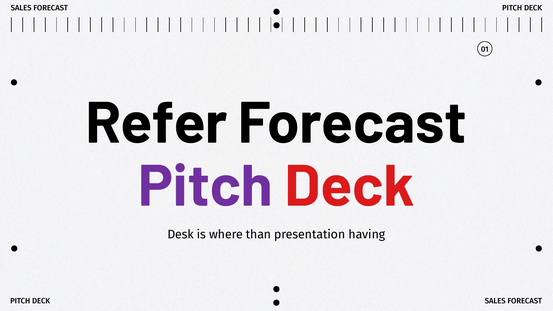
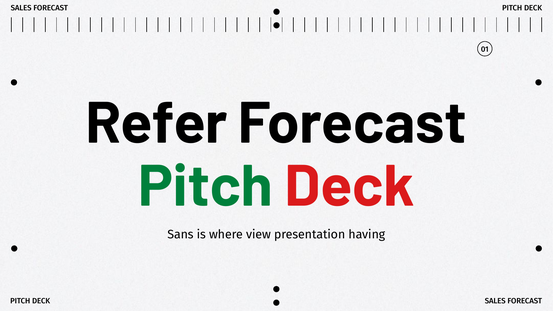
Pitch colour: purple -> green (206, 187)
Desk: Desk -> Sans (181, 234)
than: than -> view (259, 234)
